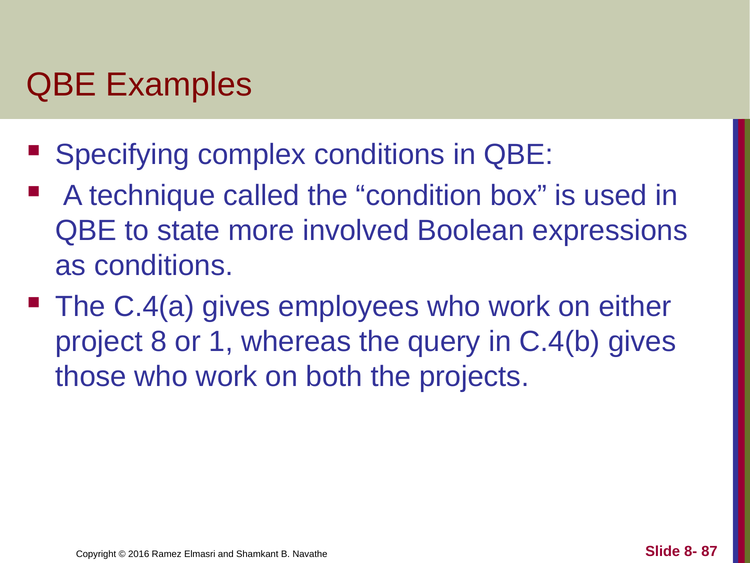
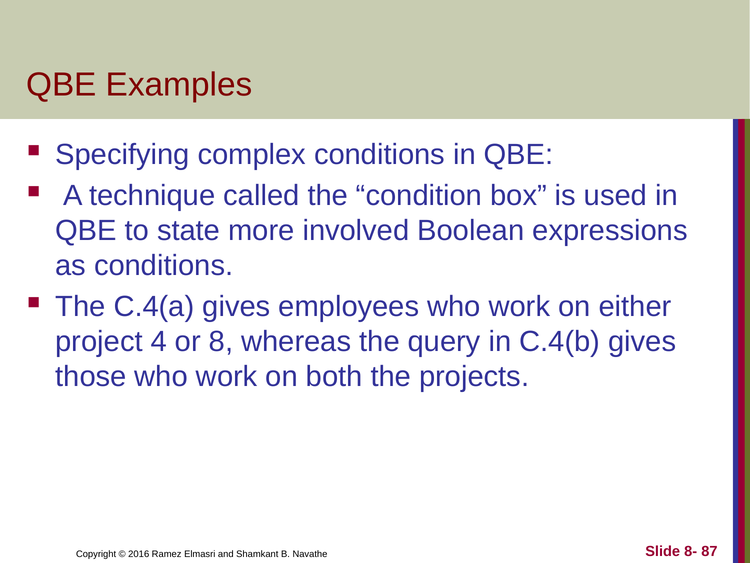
8: 8 -> 4 (159, 341)
1: 1 -> 8 (221, 341)
